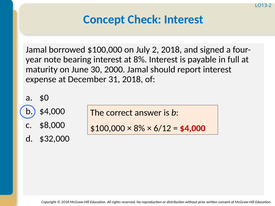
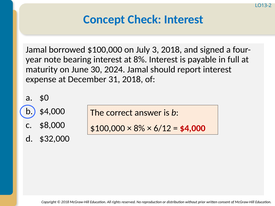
2: 2 -> 3 (156, 50)
2000: 2000 -> 2024 (115, 70)
